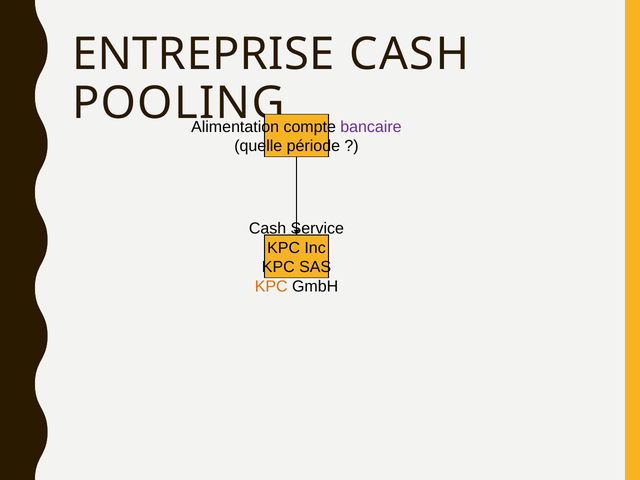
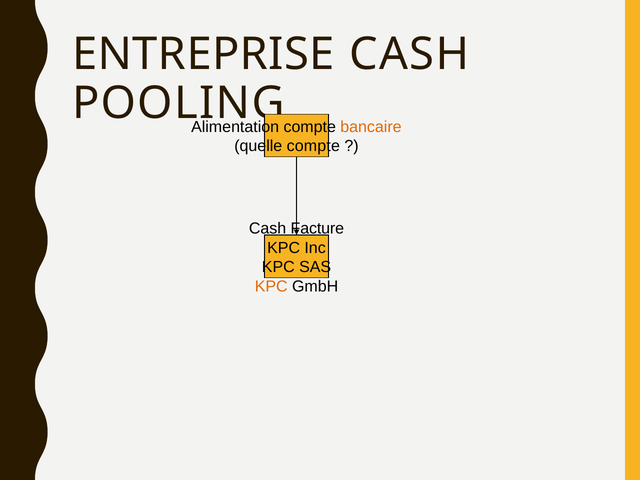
bancaire colour: purple -> orange (371, 127)
quelle période: période -> compte (313, 146)
Service: Service -> Facture (317, 229)
